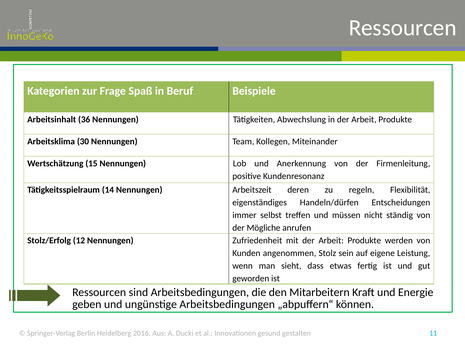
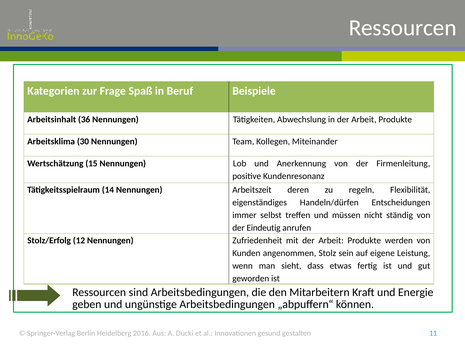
Mögliche: Mögliche -> Eindeutig (264, 228)
